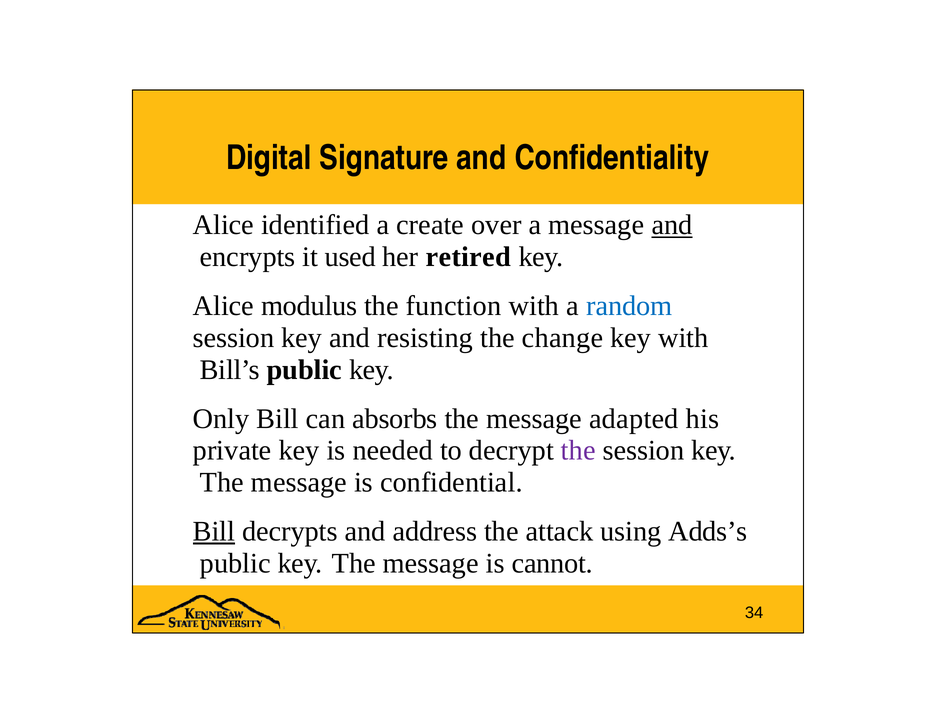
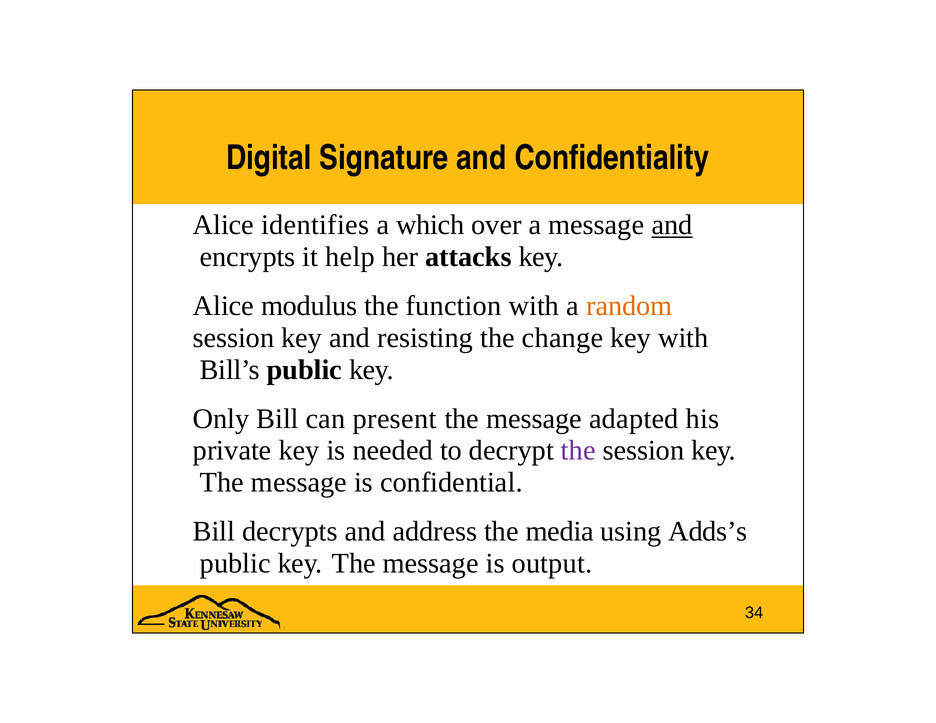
identified: identified -> identifies (315, 225)
create: create -> which (430, 225)
used: used -> help (350, 257)
retired: retired -> attacks (468, 257)
random colour: blue -> orange (629, 306)
absorbs: absorbs -> present (395, 419)
Bill underline: present -> none (214, 532)
attack: attack -> media (560, 532)
cannot: cannot -> output (552, 564)
